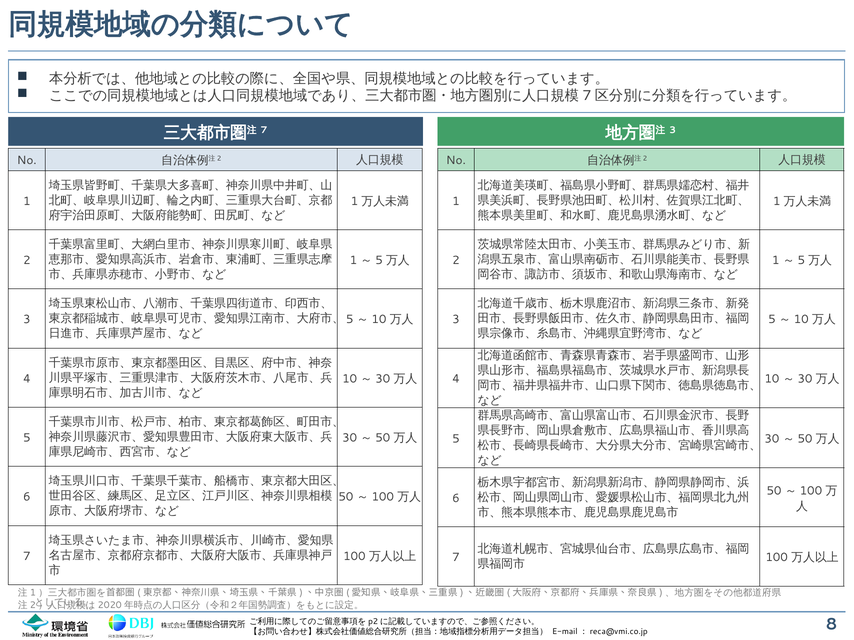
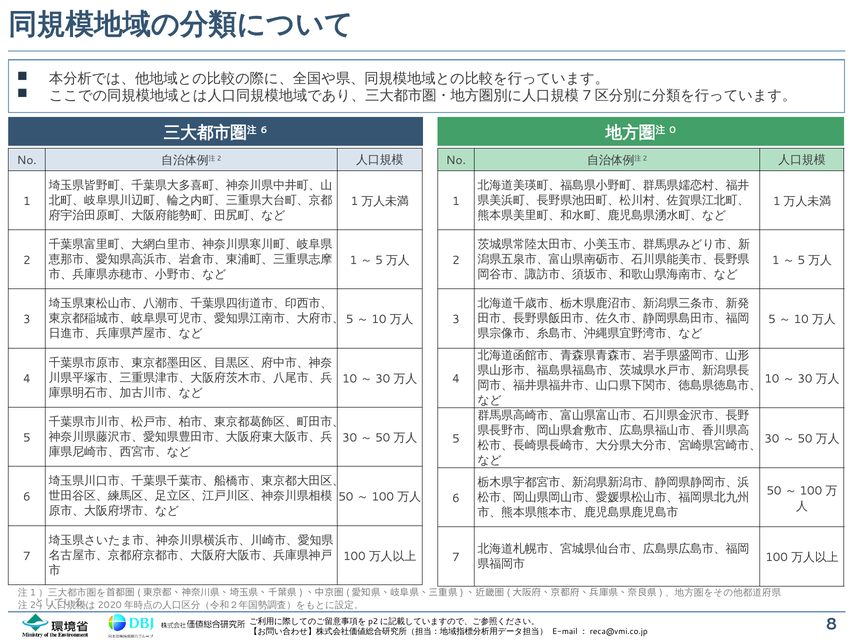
7: 7 -> 6 (264, 130)
3: 3 -> 0 (673, 130)
